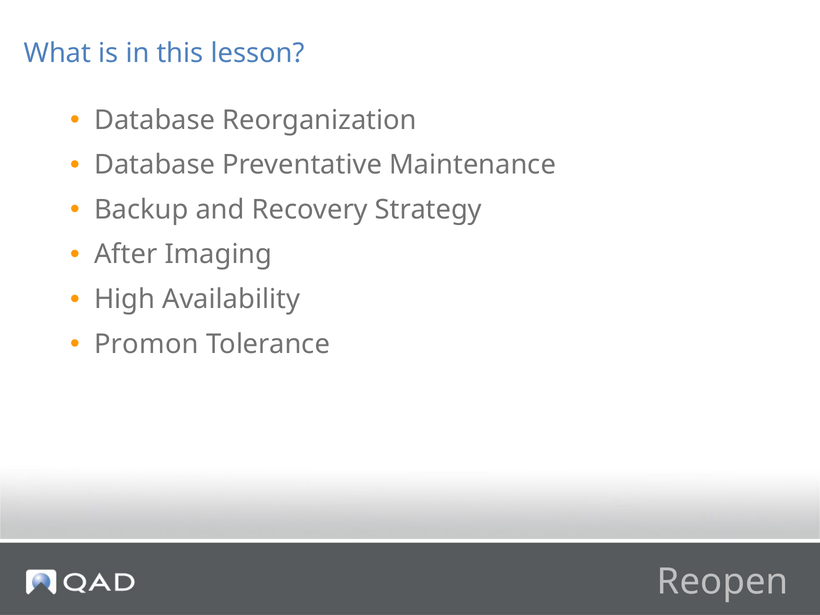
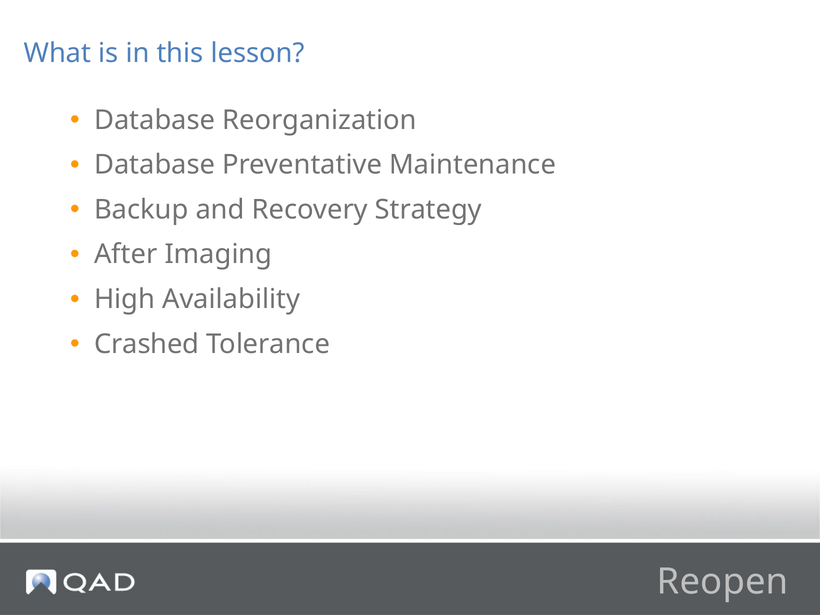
Promon: Promon -> Crashed (147, 344)
